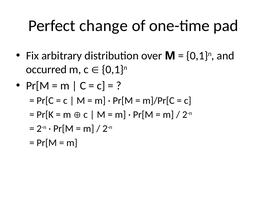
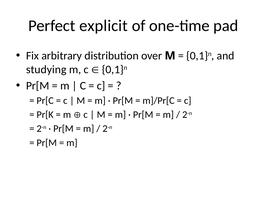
change: change -> explicit (104, 26)
occurred: occurred -> studying (46, 70)
